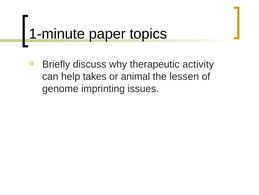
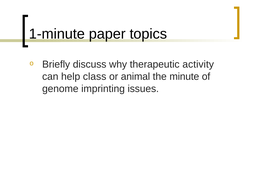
takes: takes -> class (95, 76)
lessen: lessen -> minute (184, 76)
